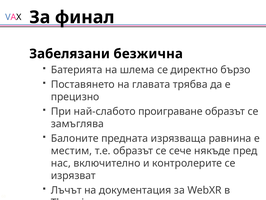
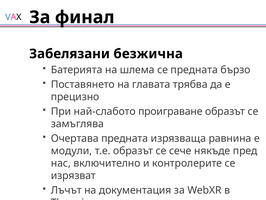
се директно: директно -> предната (194, 70)
Балоните: Балоните -> Очертава (75, 138)
местим: местим -> модули (72, 150)
